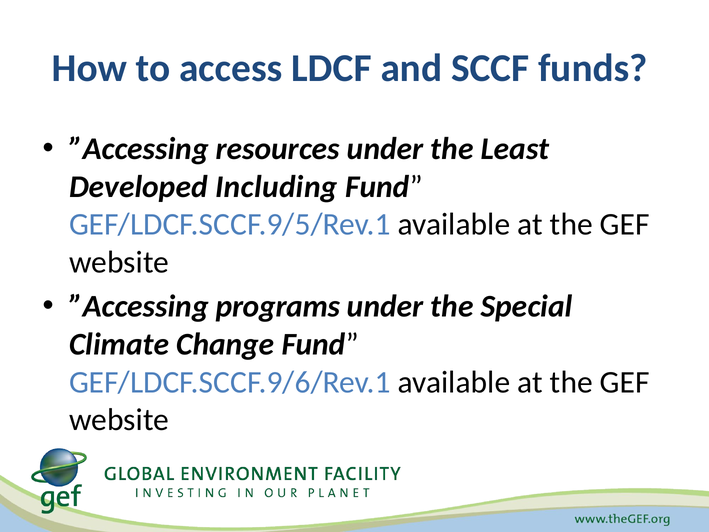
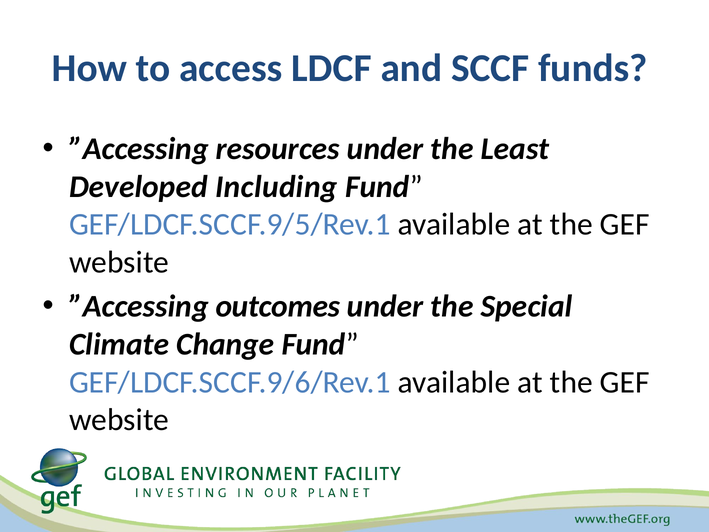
programs: programs -> outcomes (278, 306)
